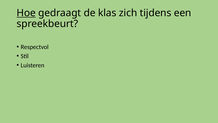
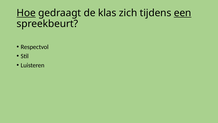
een underline: none -> present (183, 13)
